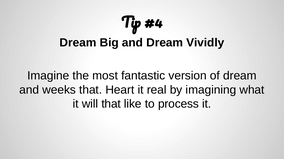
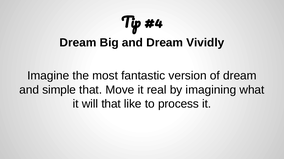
weeks: weeks -> simple (59, 90)
Heart: Heart -> Move (120, 90)
